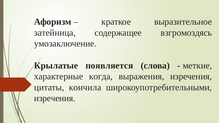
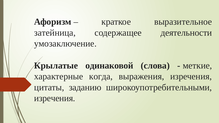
взгромоздясь: взгромоздясь -> деятельности (186, 33)
появляется: появляется -> одинаковой (109, 66)
кончила: кончила -> заданию (85, 87)
